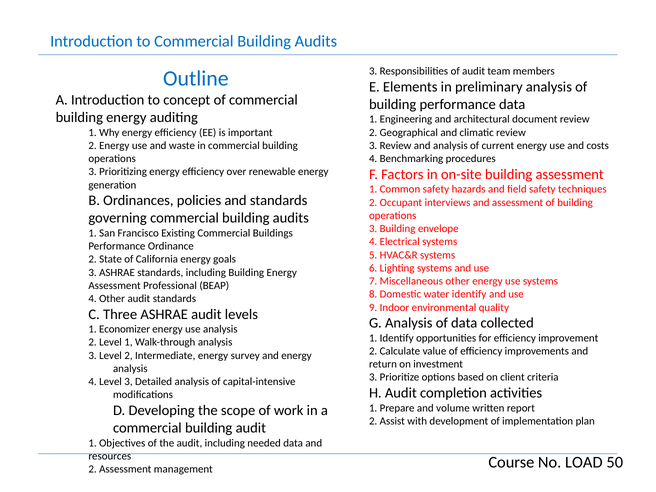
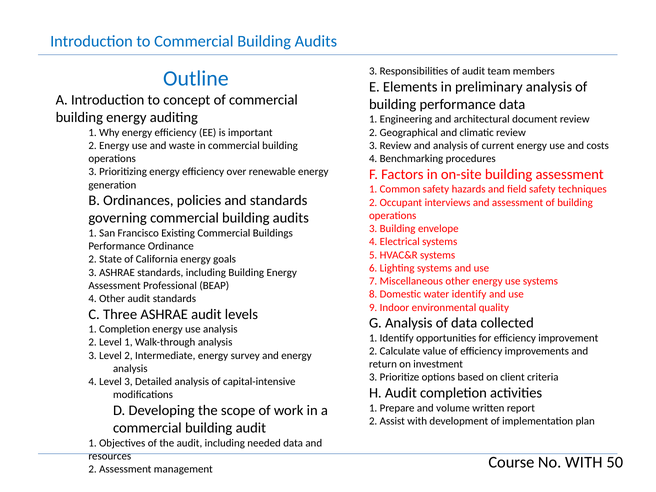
1 Economizer: Economizer -> Completion (125, 329)
No LOAD: LOAD -> WITH (584, 462)
